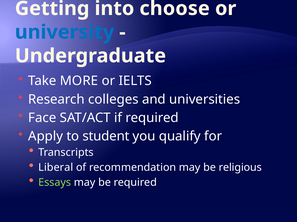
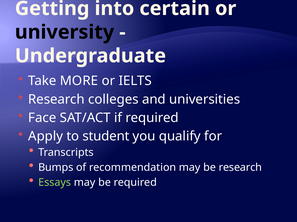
choose: choose -> certain (175, 9)
university colour: blue -> black (65, 32)
Liberal: Liberal -> Bumps (56, 168)
be religious: religious -> research (240, 168)
